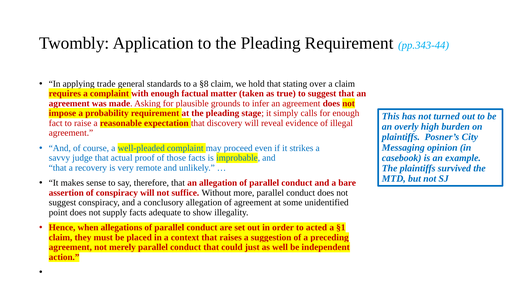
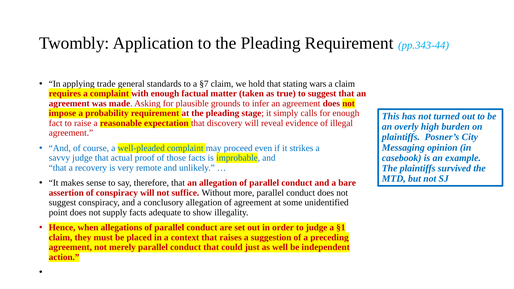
§8: §8 -> §7 (204, 84)
over: over -> wars (318, 84)
to acted: acted -> judge (317, 228)
